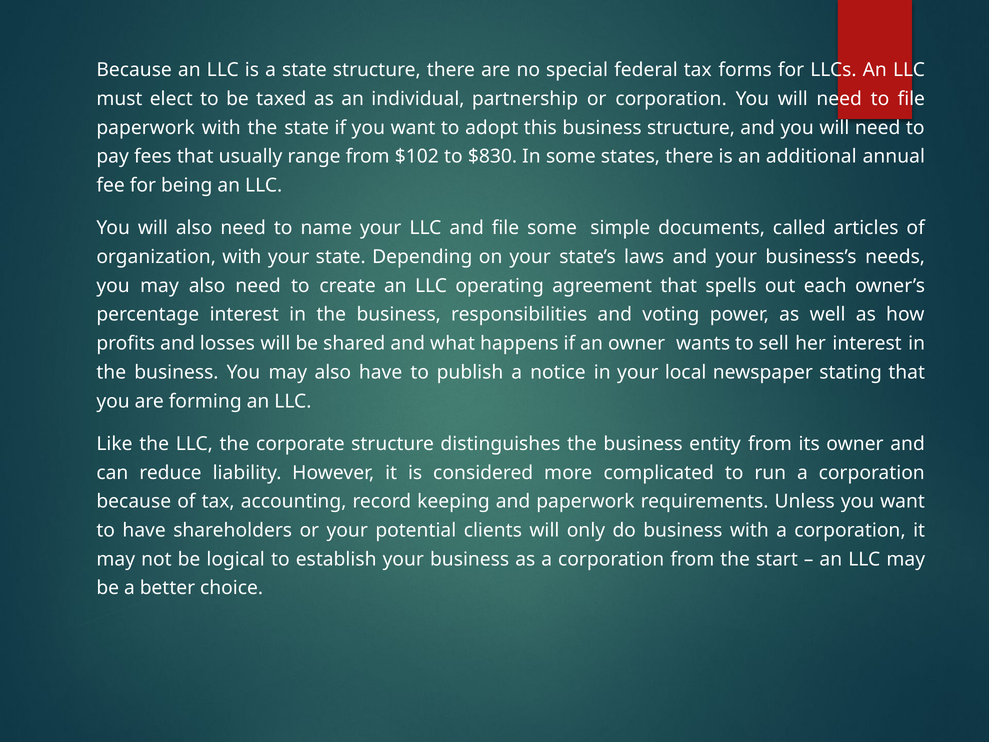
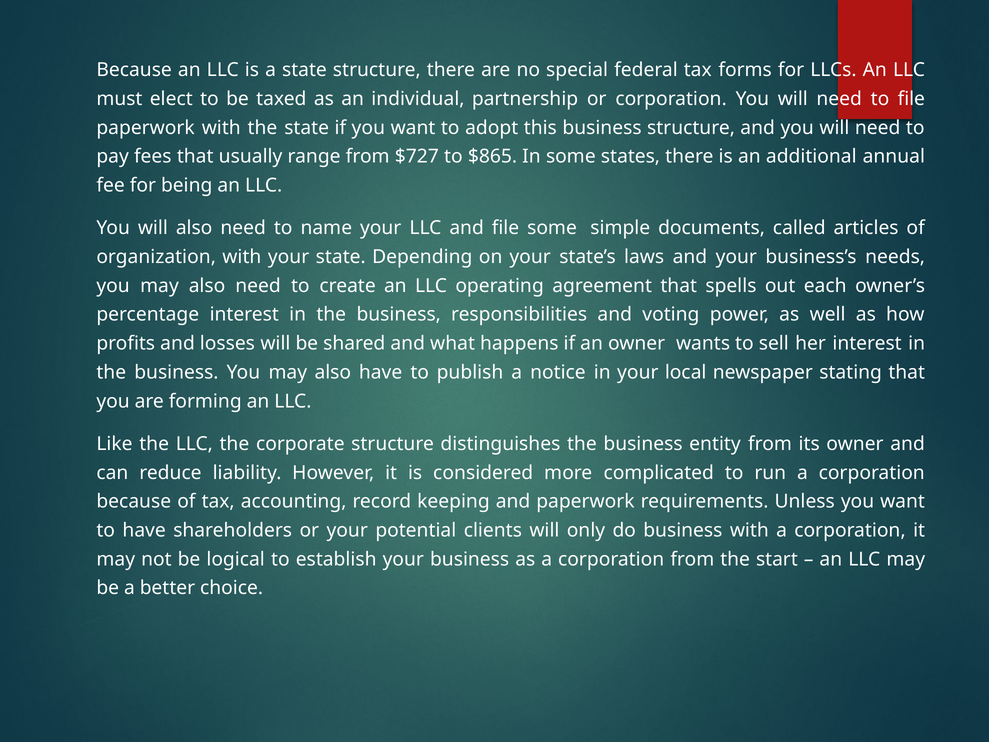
$102: $102 -> $727 (417, 157)
$830: $830 -> $865 (493, 157)
